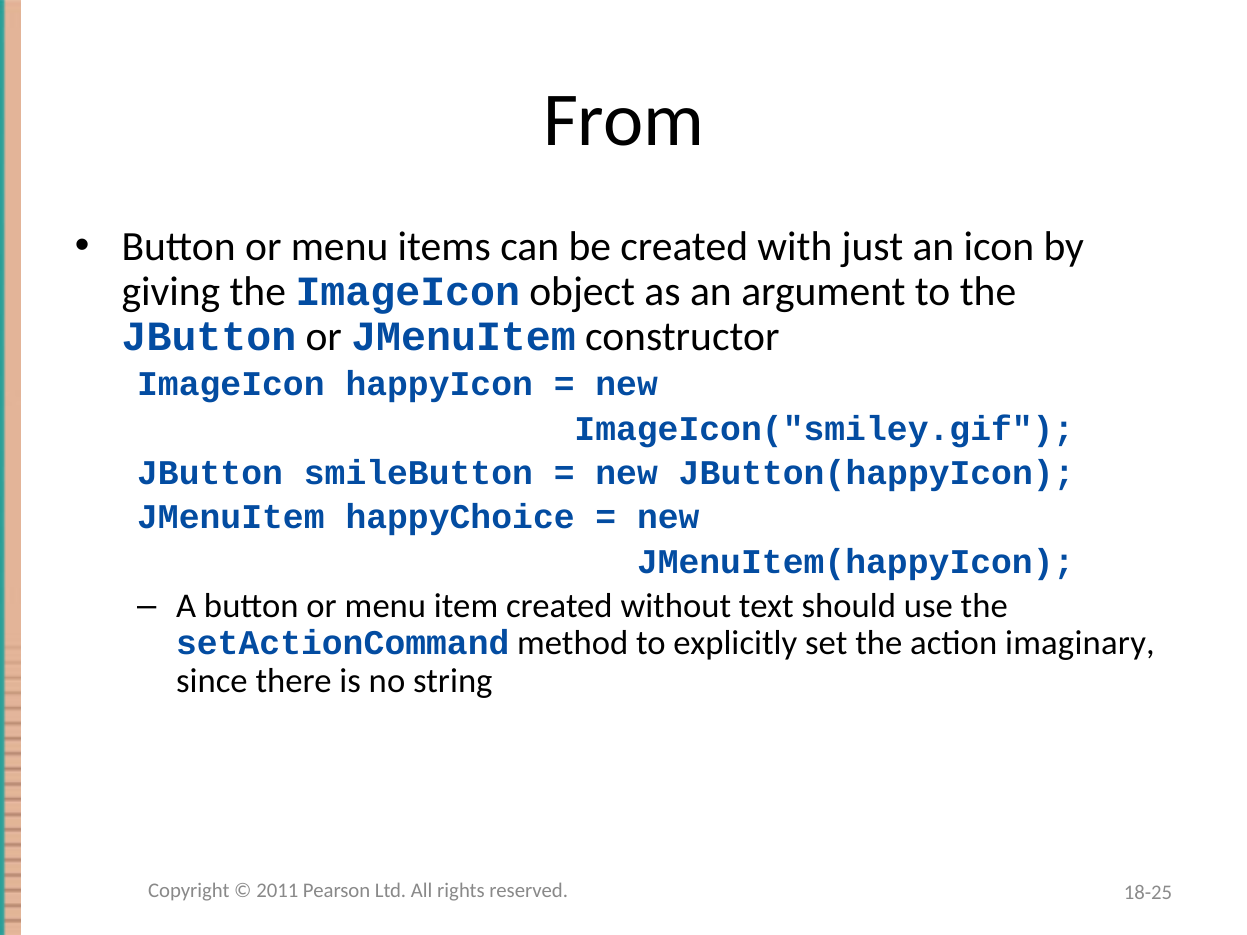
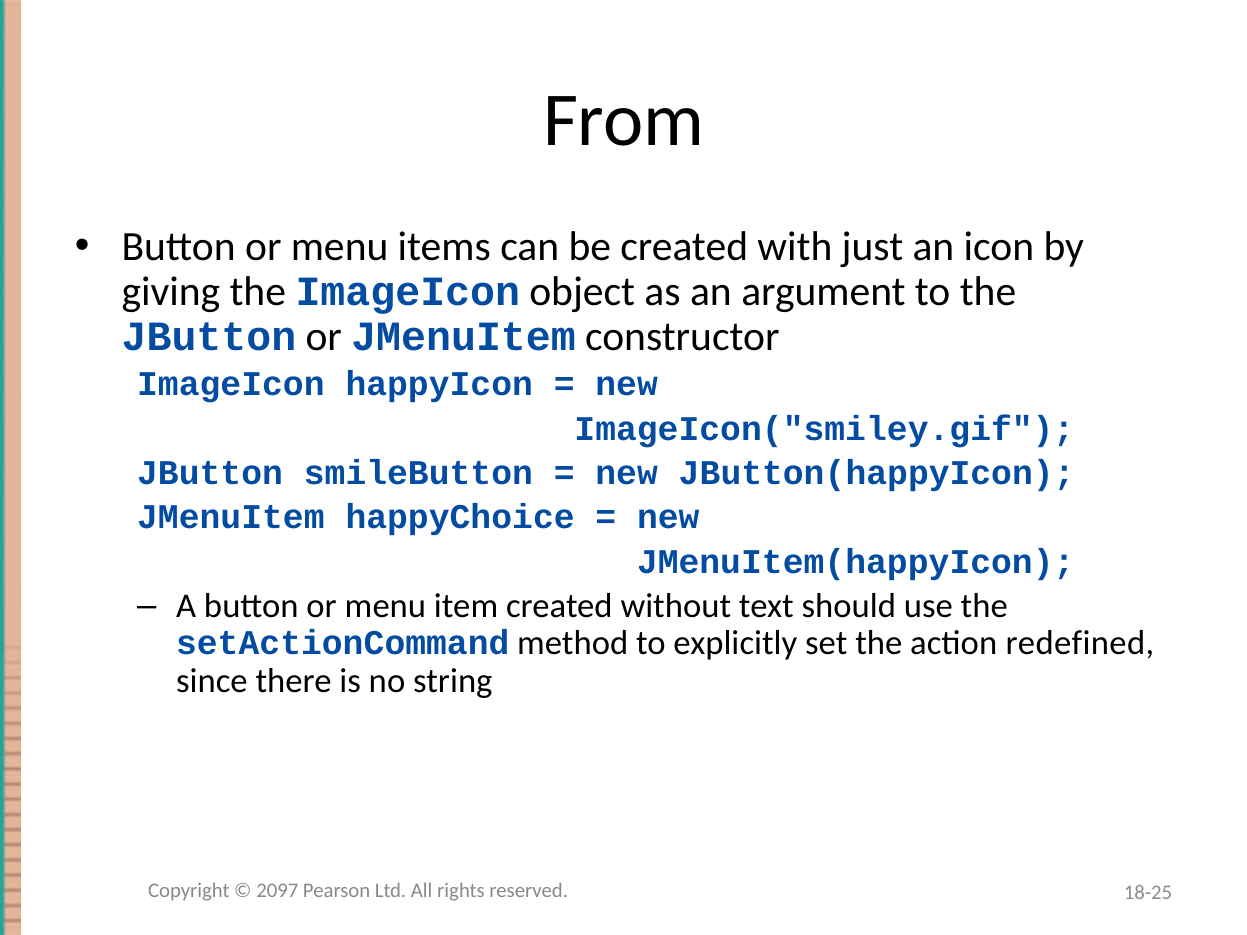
imaginary: imaginary -> redefined (1080, 644)
2011: 2011 -> 2097 (277, 891)
